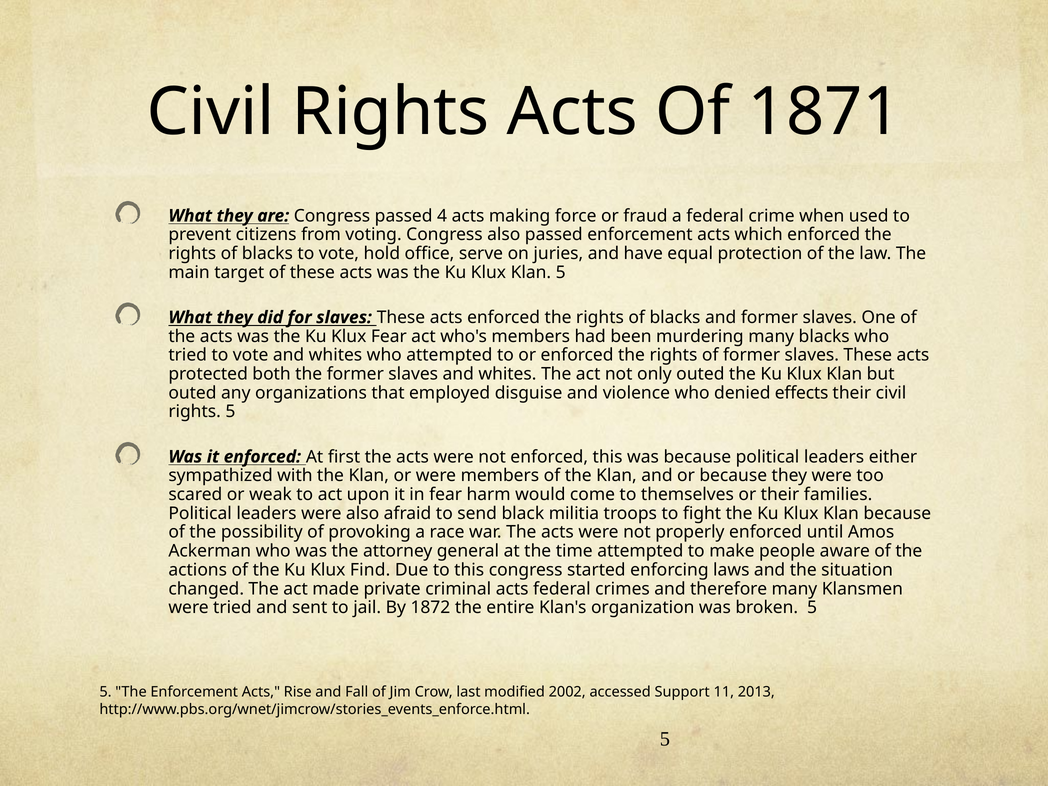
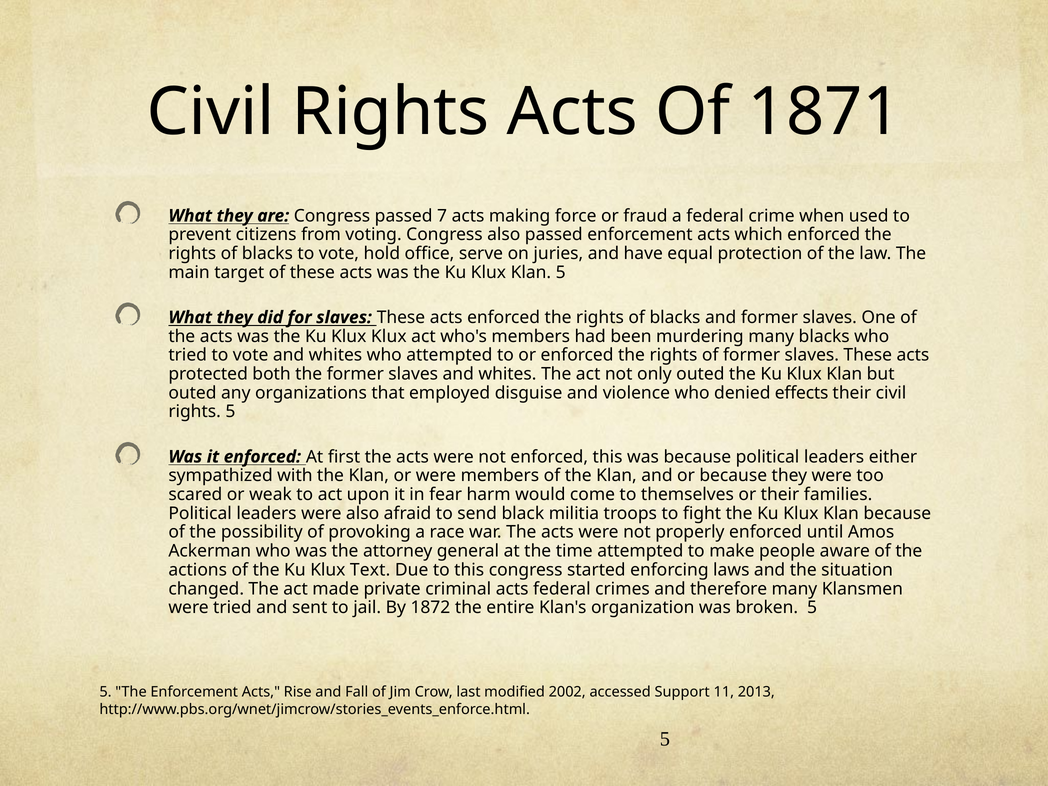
4: 4 -> 7 (442, 216)
Klux Fear: Fear -> Klux (389, 336)
Find: Find -> Text (370, 570)
